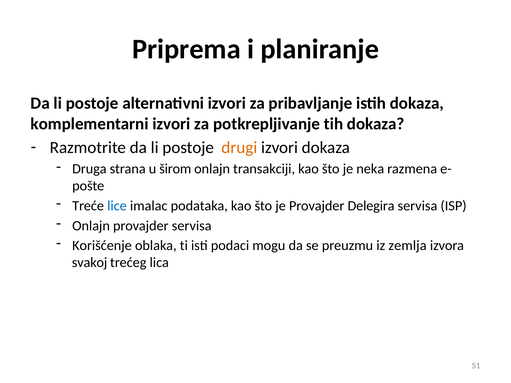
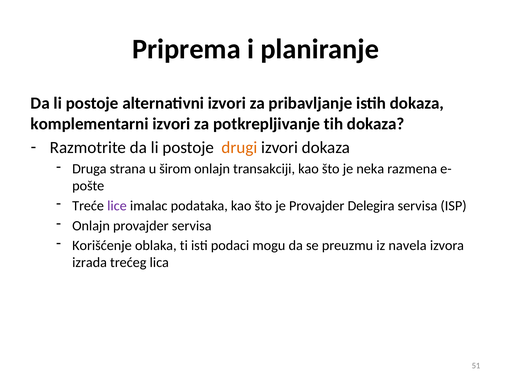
lice colour: blue -> purple (117, 206)
zemlja: zemlja -> navela (408, 246)
svakoj: svakoj -> izrada (90, 263)
